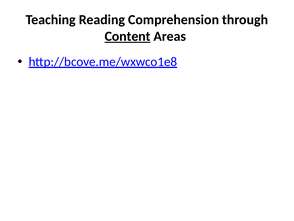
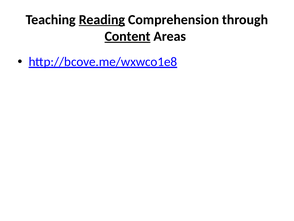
Reading underline: none -> present (102, 20)
